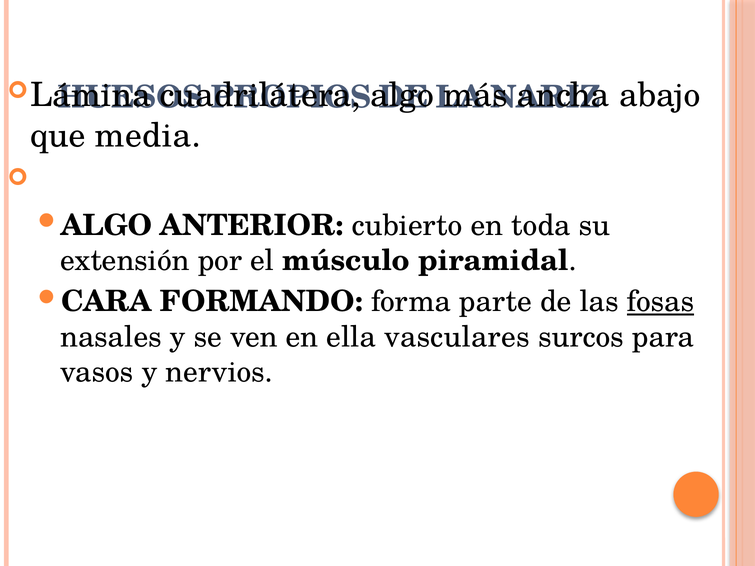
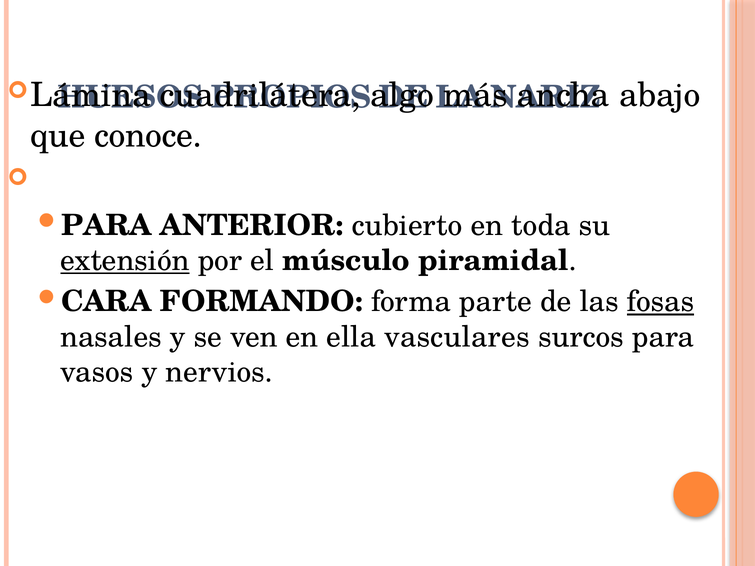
media: media -> conoce (148, 136)
ALGO: ALGO -> PARA (106, 225)
extensión underline: none -> present (125, 261)
